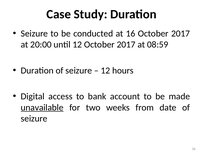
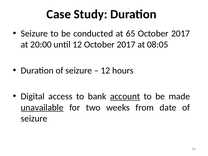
16: 16 -> 65 (131, 34)
08:59: 08:59 -> 08:05 (158, 45)
account underline: none -> present (125, 96)
